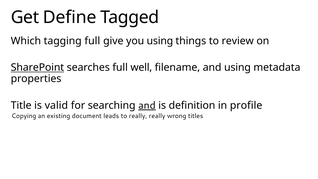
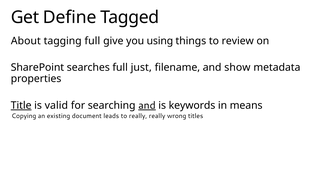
Which: Which -> About (26, 41)
SharePoint underline: present -> none (37, 67)
well: well -> just (141, 67)
and using: using -> show (237, 67)
Title underline: none -> present (21, 105)
definition: definition -> keywords (192, 105)
profile: profile -> means (246, 105)
